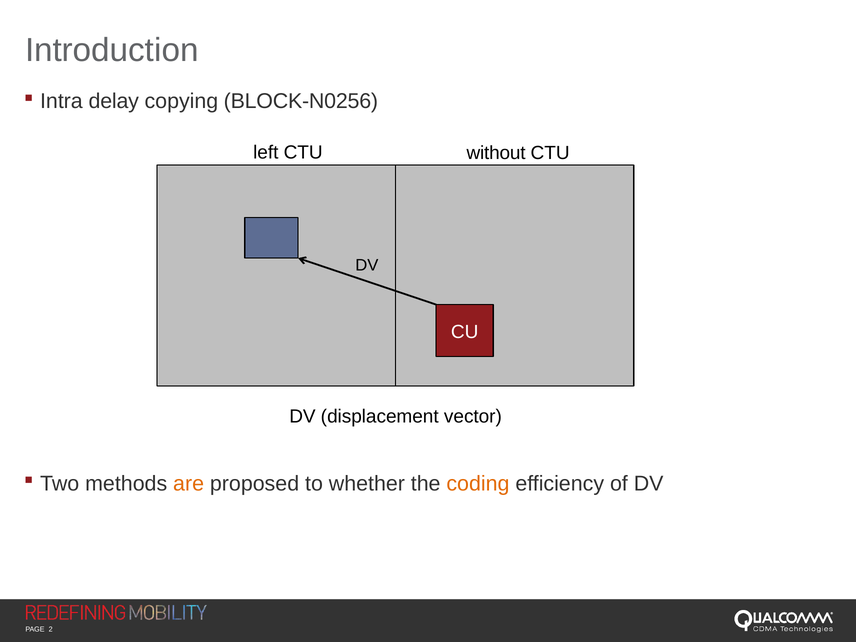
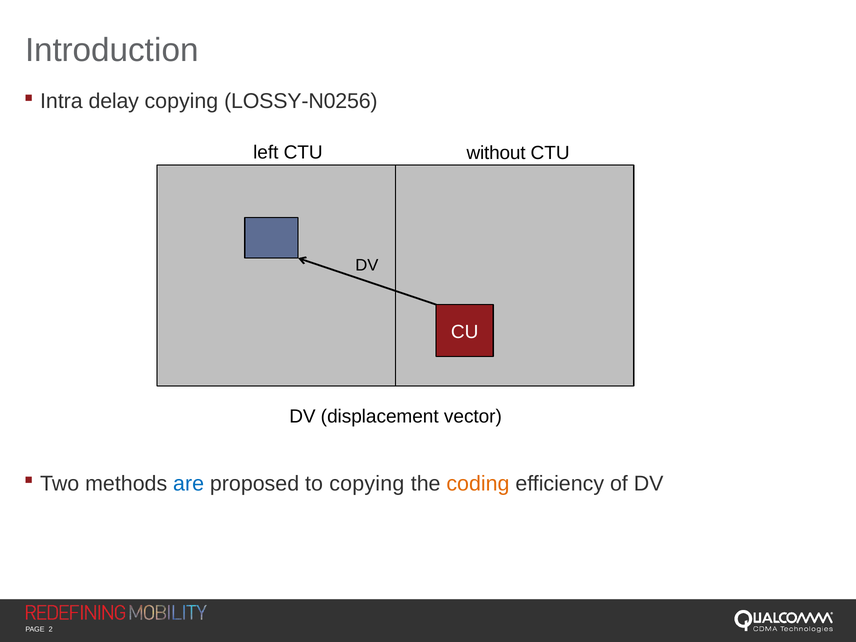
BLOCK-N0256: BLOCK-N0256 -> LOSSY-N0256 (301, 101)
are colour: orange -> blue (189, 484)
to whether: whether -> copying (367, 484)
